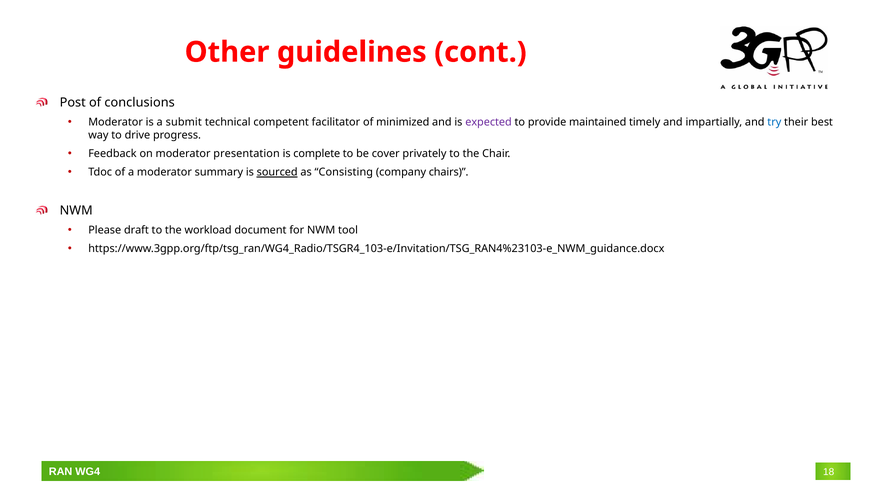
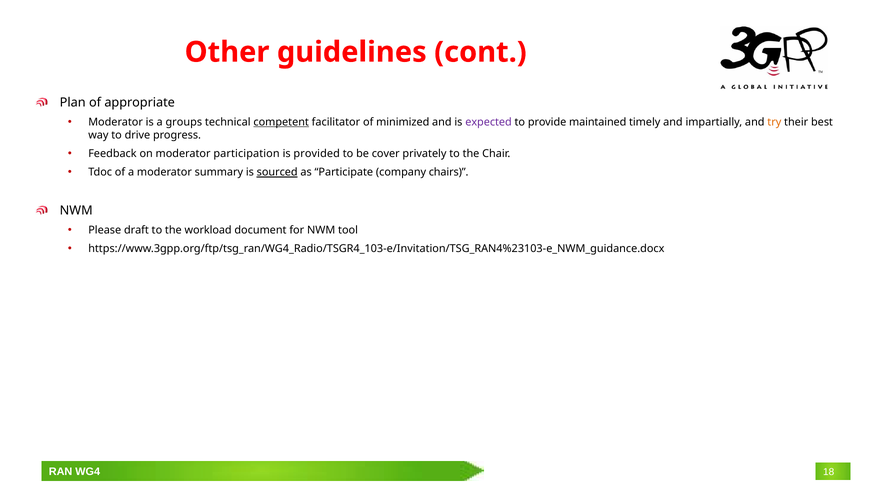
Post: Post -> Plan (73, 103)
conclusions: conclusions -> appropriate (140, 103)
submit: submit -> groups (184, 122)
competent underline: none -> present (281, 122)
try colour: blue -> orange (774, 122)
presentation: presentation -> participation (247, 154)
complete: complete -> provided (317, 154)
Consisting: Consisting -> Participate (344, 172)
